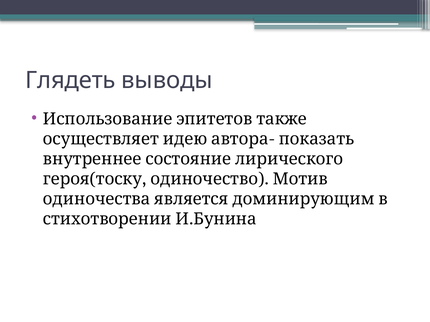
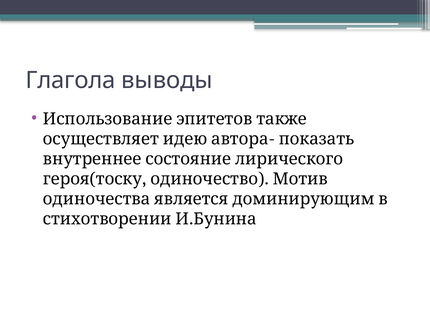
Глядеть: Глядеть -> Глагола (70, 80)
